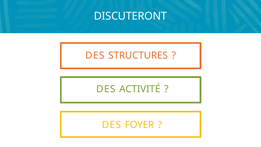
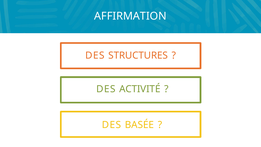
DISCUTERONT: DISCUTERONT -> AFFIRMATION (130, 16)
FOYER: FOYER -> BASÉE (139, 125)
